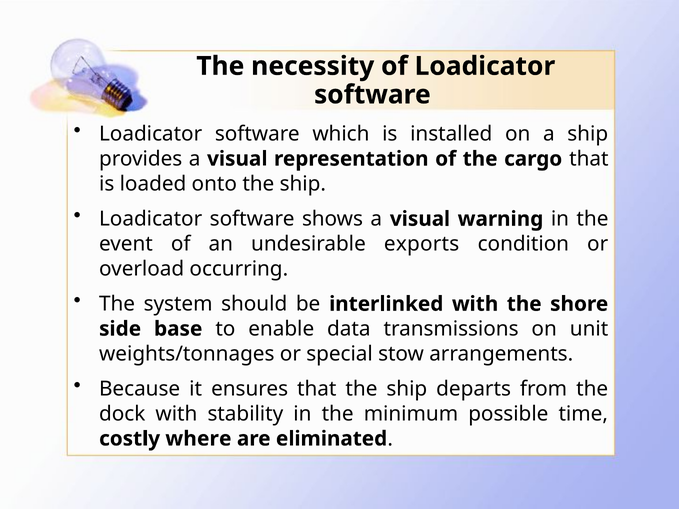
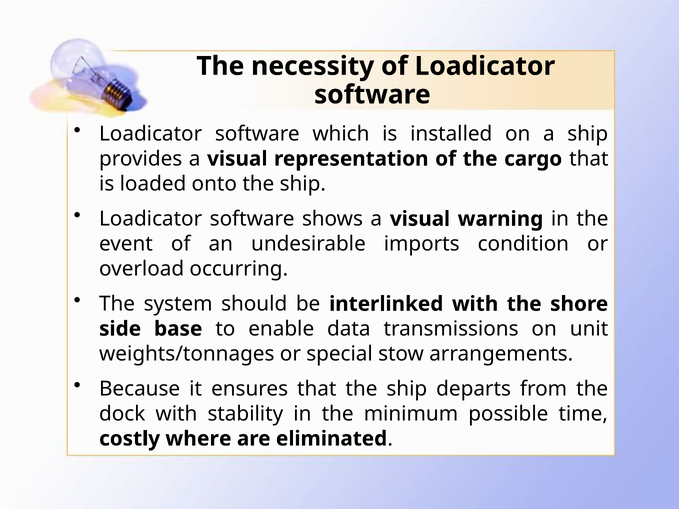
exports: exports -> imports (422, 244)
